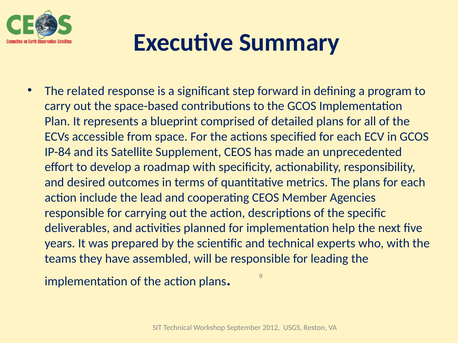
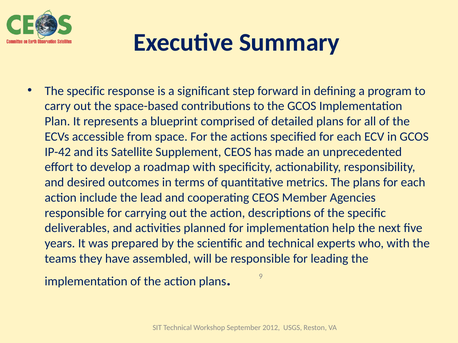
related: related -> specific (86, 91)
IP-84: IP-84 -> IP-42 (58, 152)
